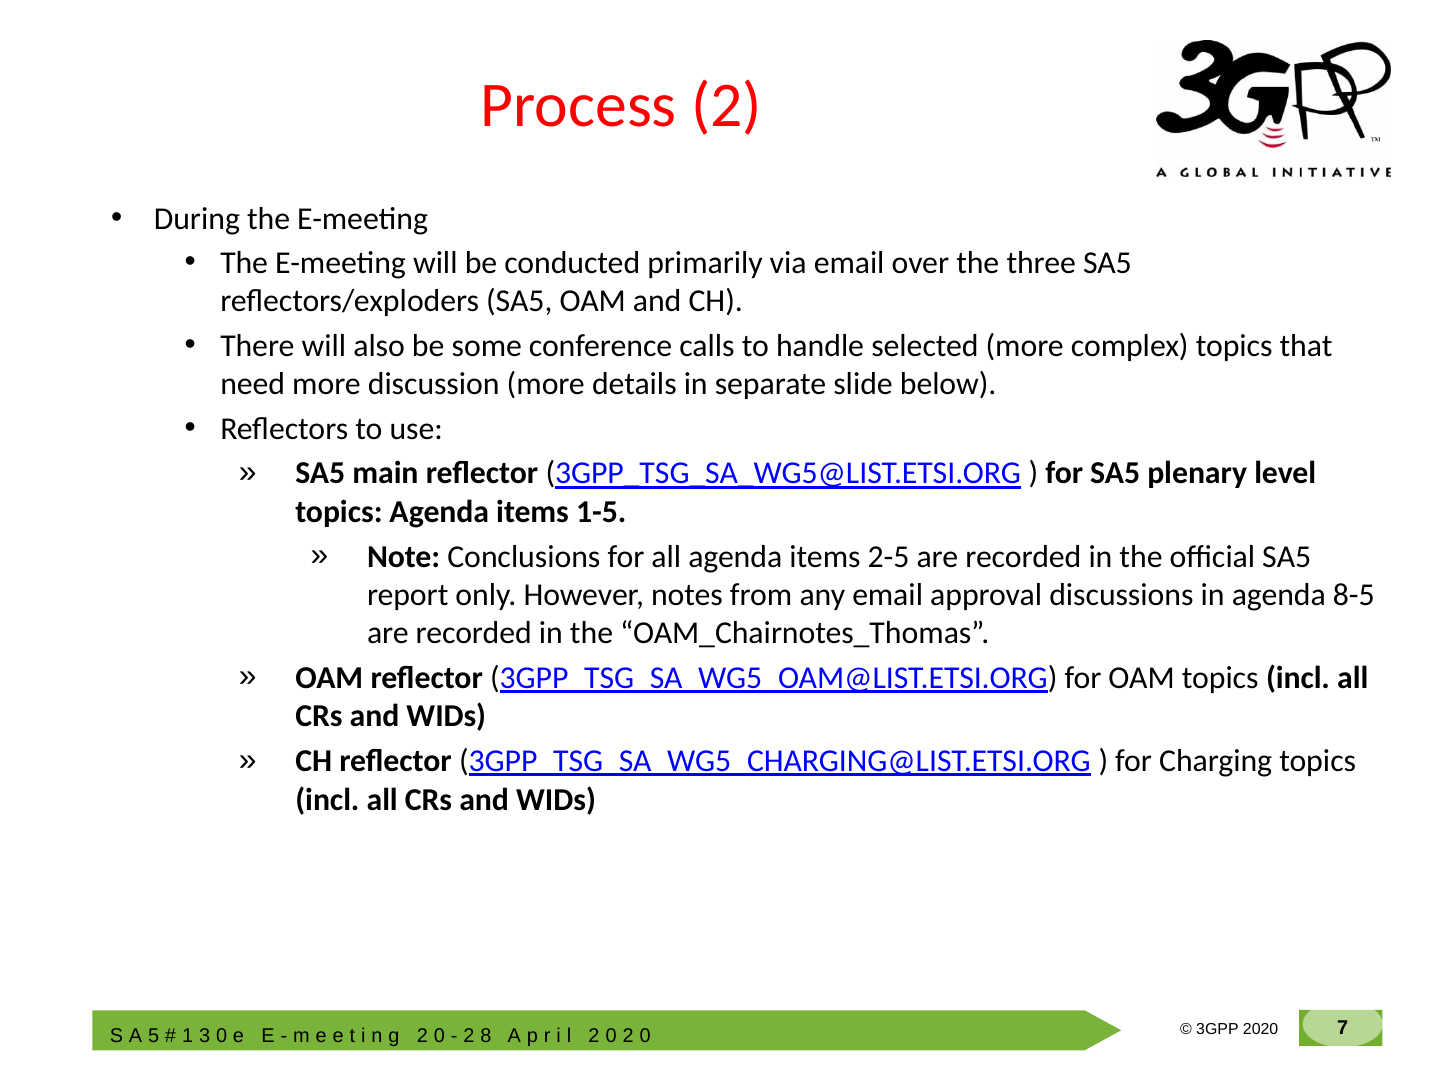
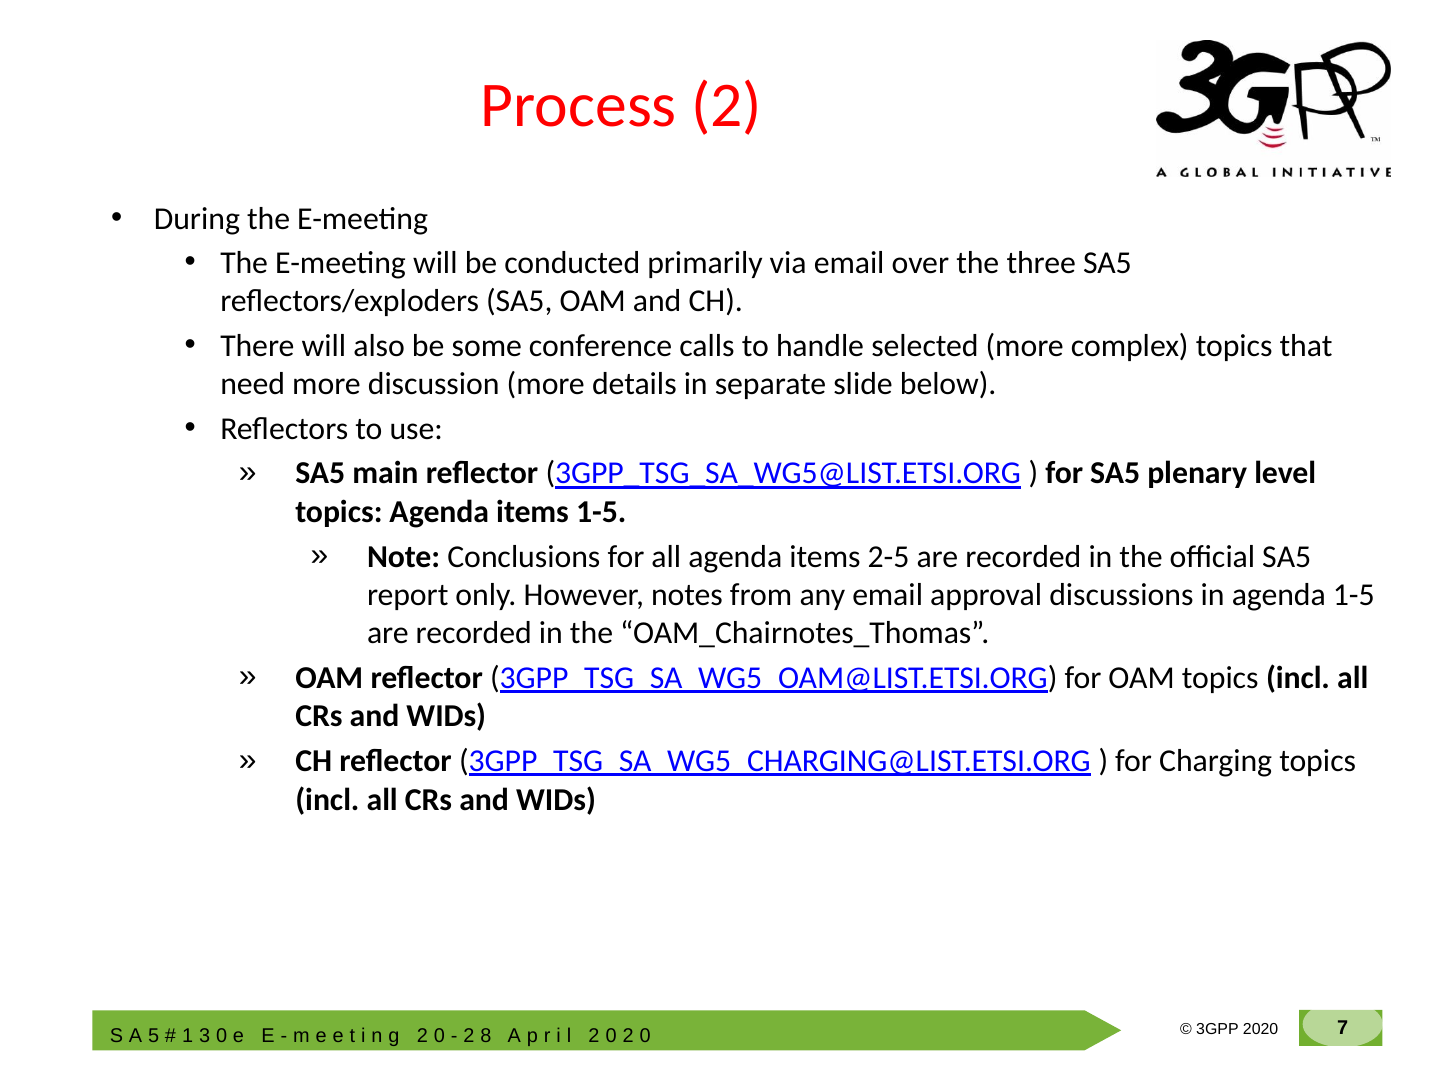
agenda 8-5: 8-5 -> 1-5 (1354, 595)
